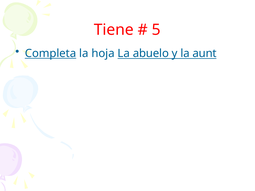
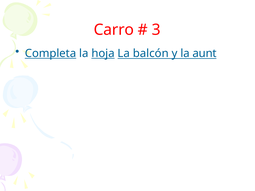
Tiene: Tiene -> Carro (114, 30)
5: 5 -> 3 (156, 30)
hoja underline: none -> present (103, 53)
abuelo: abuelo -> balcón (151, 53)
